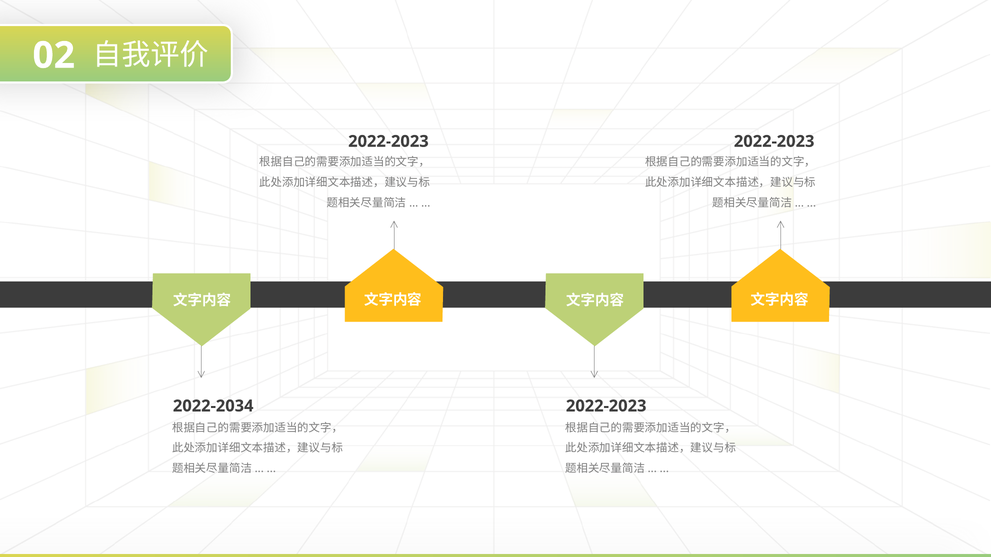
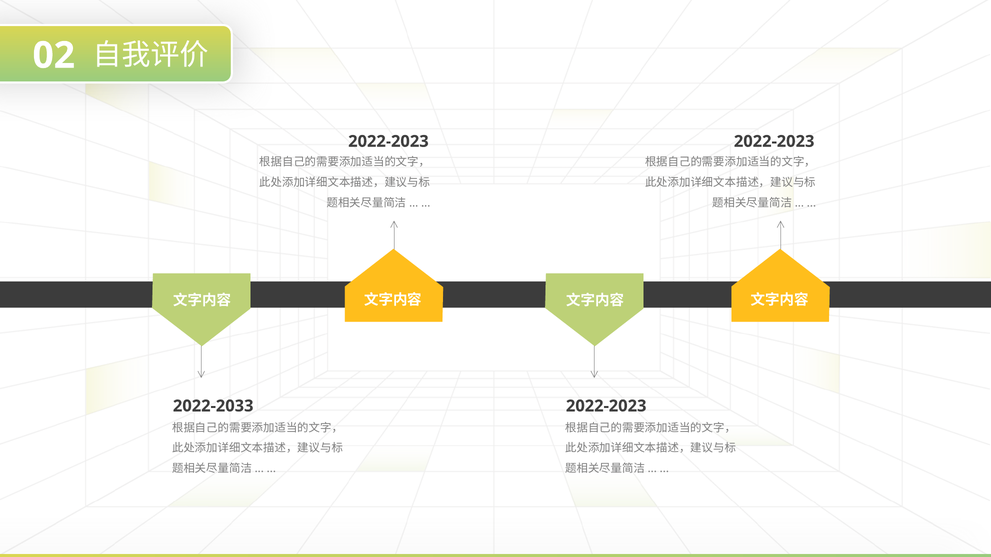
2022-2034: 2022-2034 -> 2022-2033 (213, 406)
